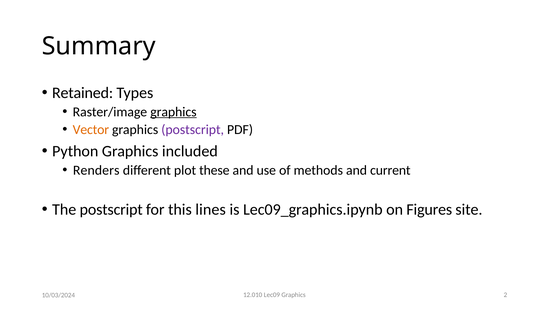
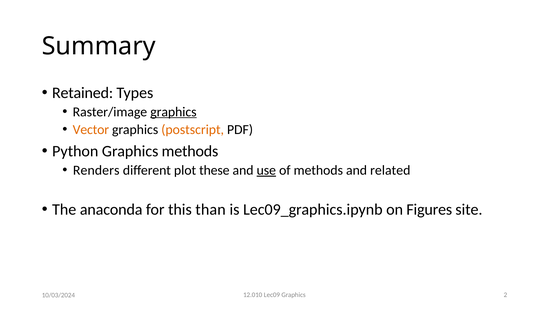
postscript colour: purple -> orange (193, 129)
Graphics included: included -> methods (190, 151)
use underline: none -> present (266, 170)
current: current -> related (390, 170)
The postscript: postscript -> anaconda (111, 210)
lines: lines -> than (211, 210)
